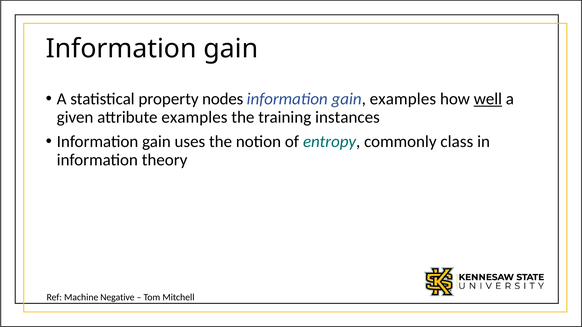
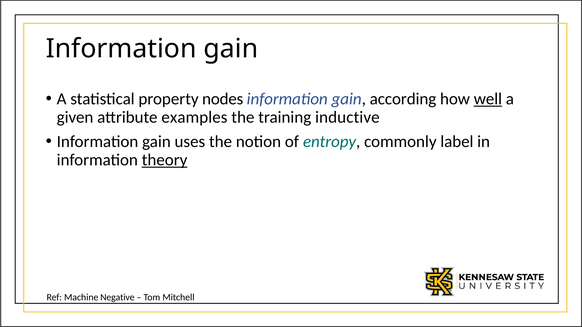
gain examples: examples -> according (403, 99)
instances: instances -> inductive (347, 117)
class: class -> label (457, 142)
theory underline: none -> present (165, 160)
